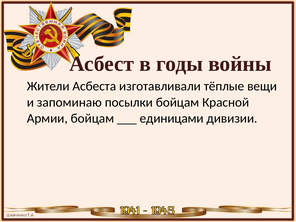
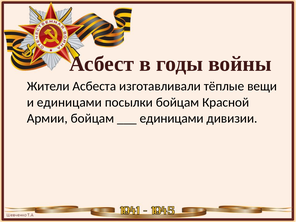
и запоминаю: запоминаю -> единицами (69, 102)
